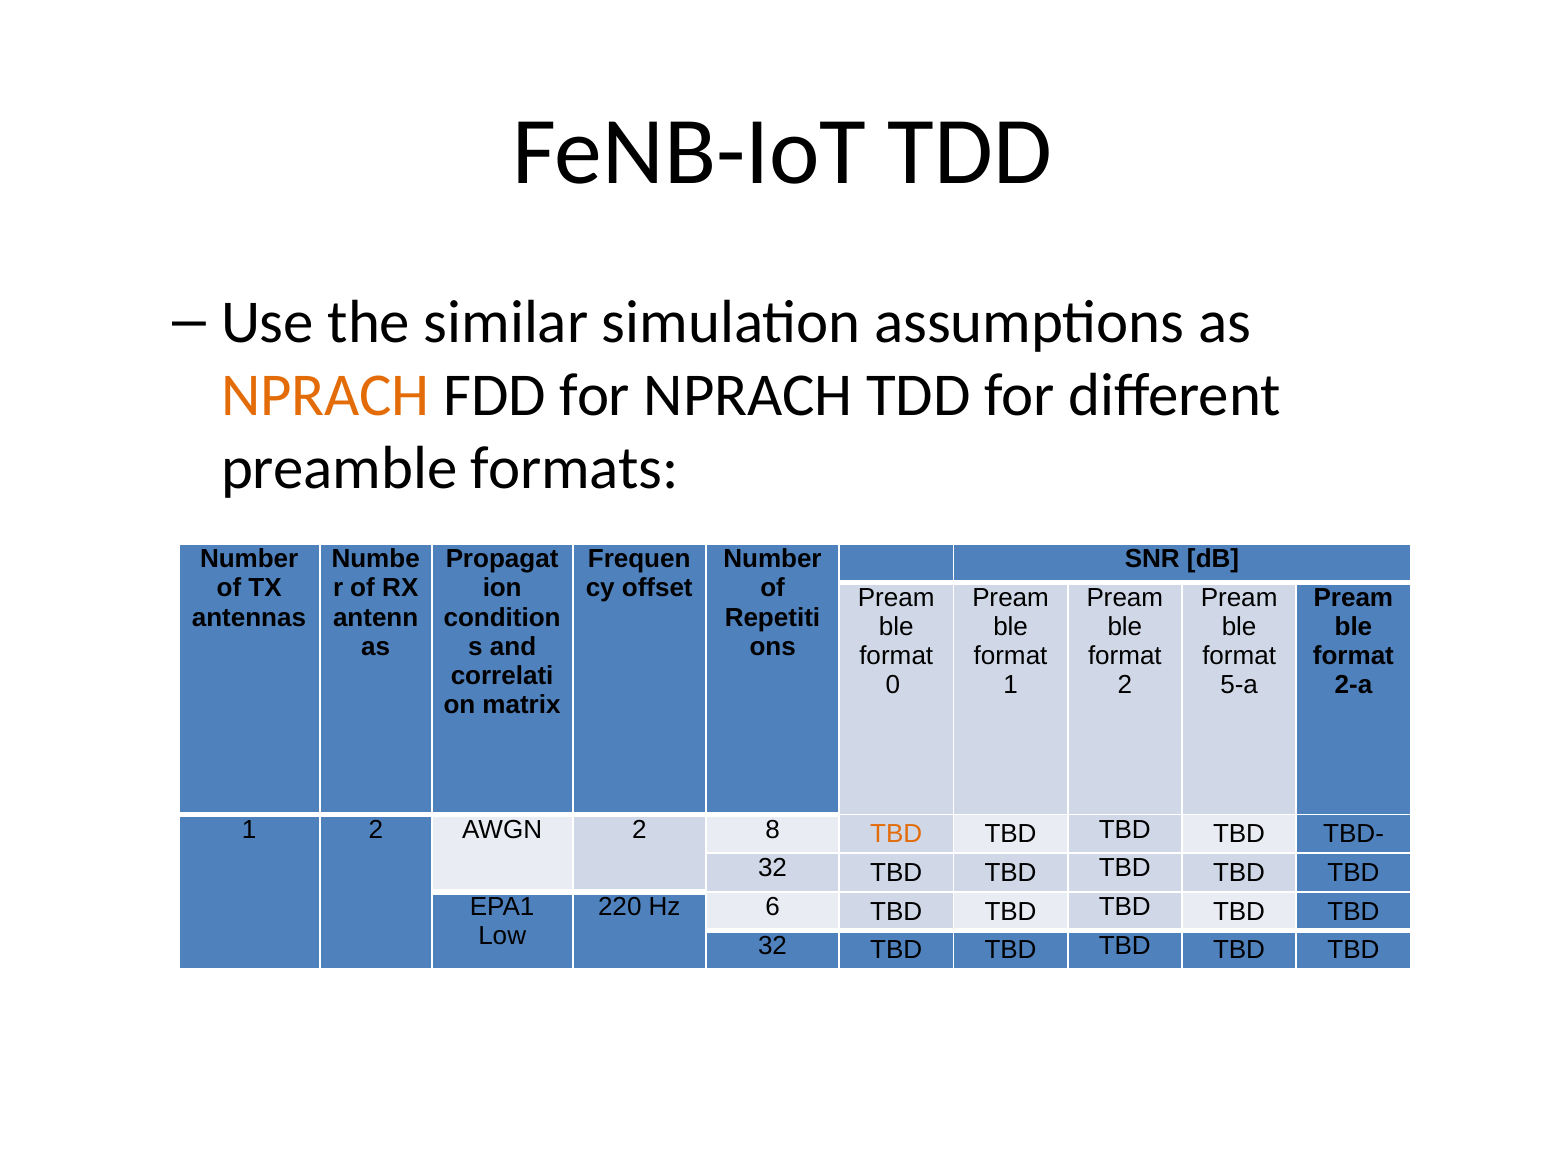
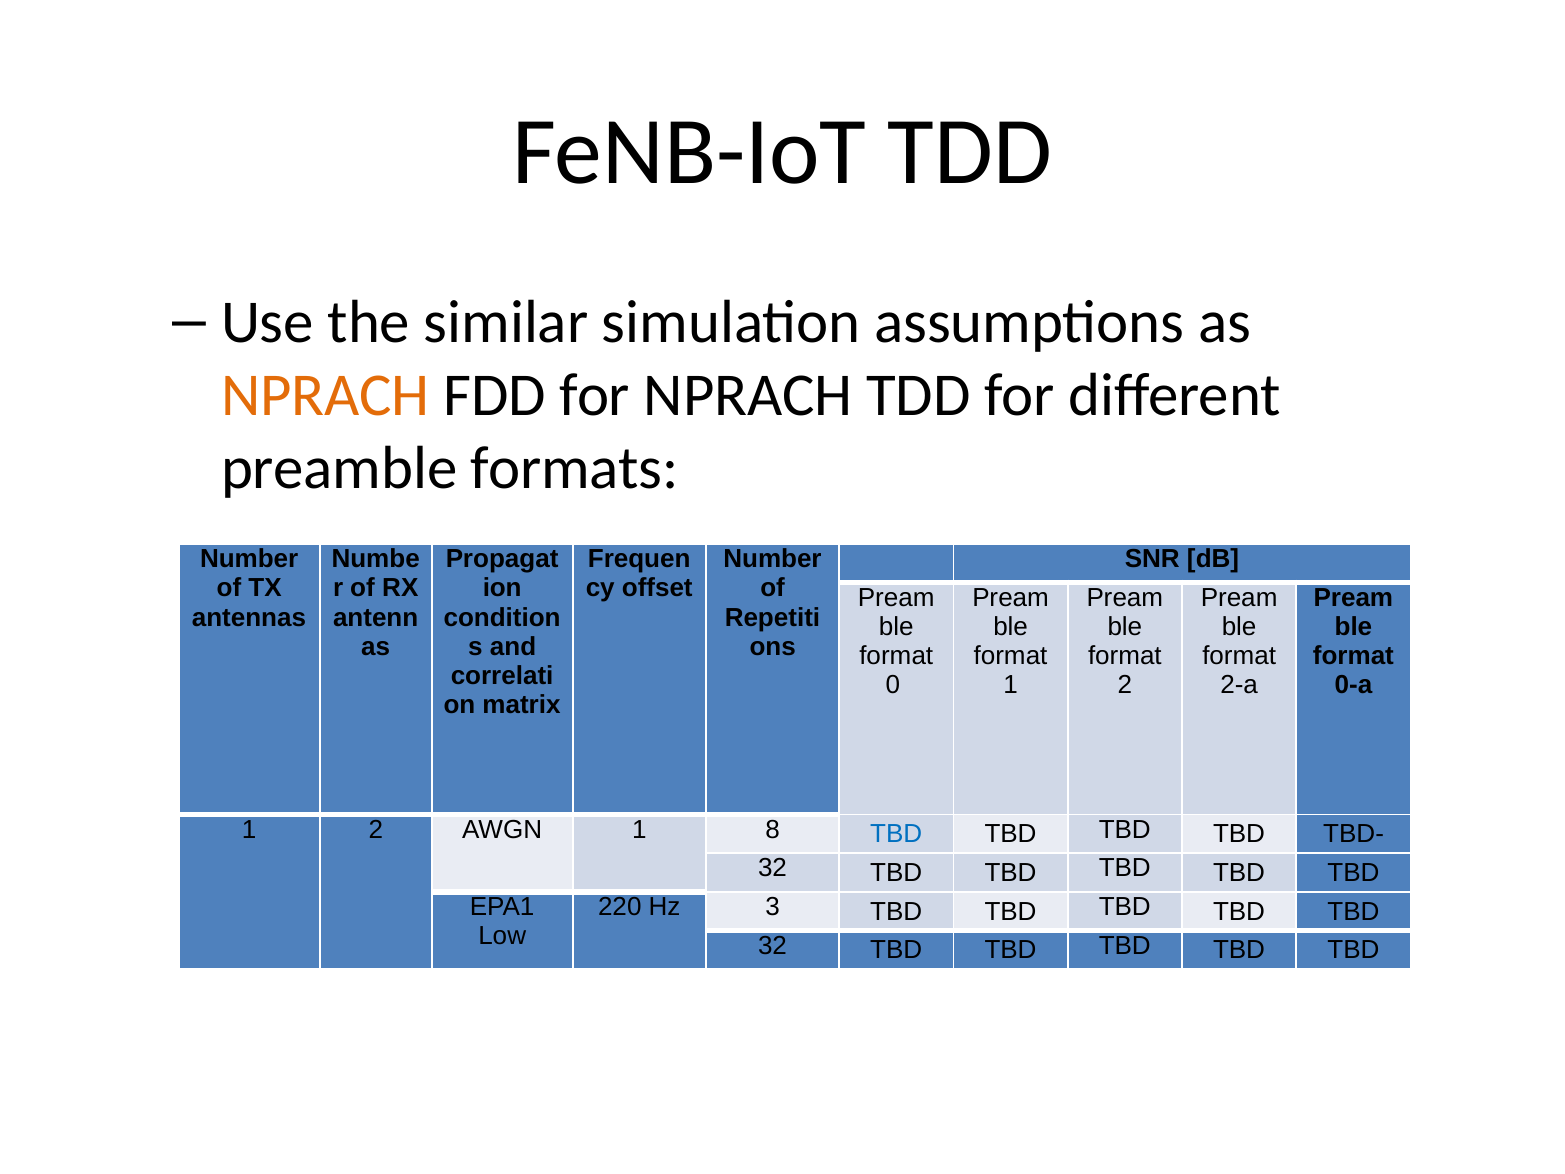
5-a: 5-a -> 2-a (1239, 685)
2-a: 2-a -> 0-a (1354, 685)
AWGN 2: 2 -> 1 (639, 829)
TBD colour: orange -> blue (896, 834)
6: 6 -> 3 (773, 907)
